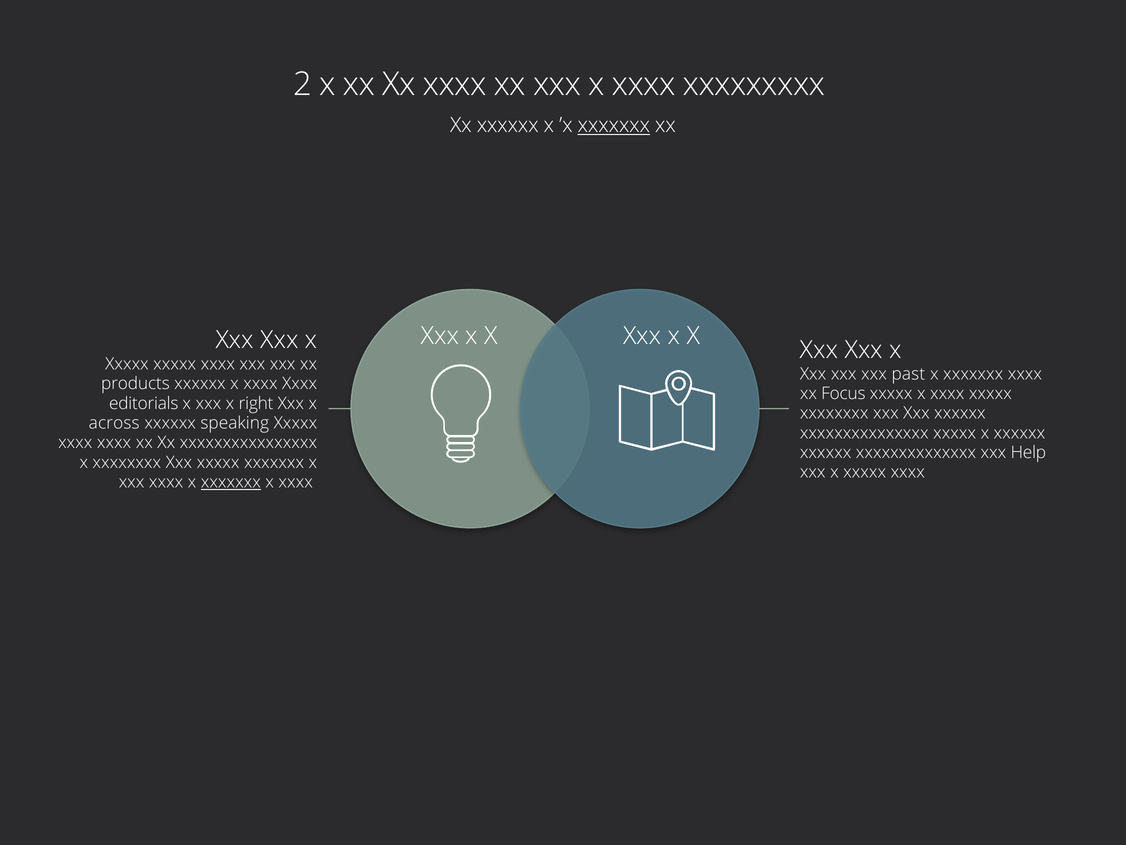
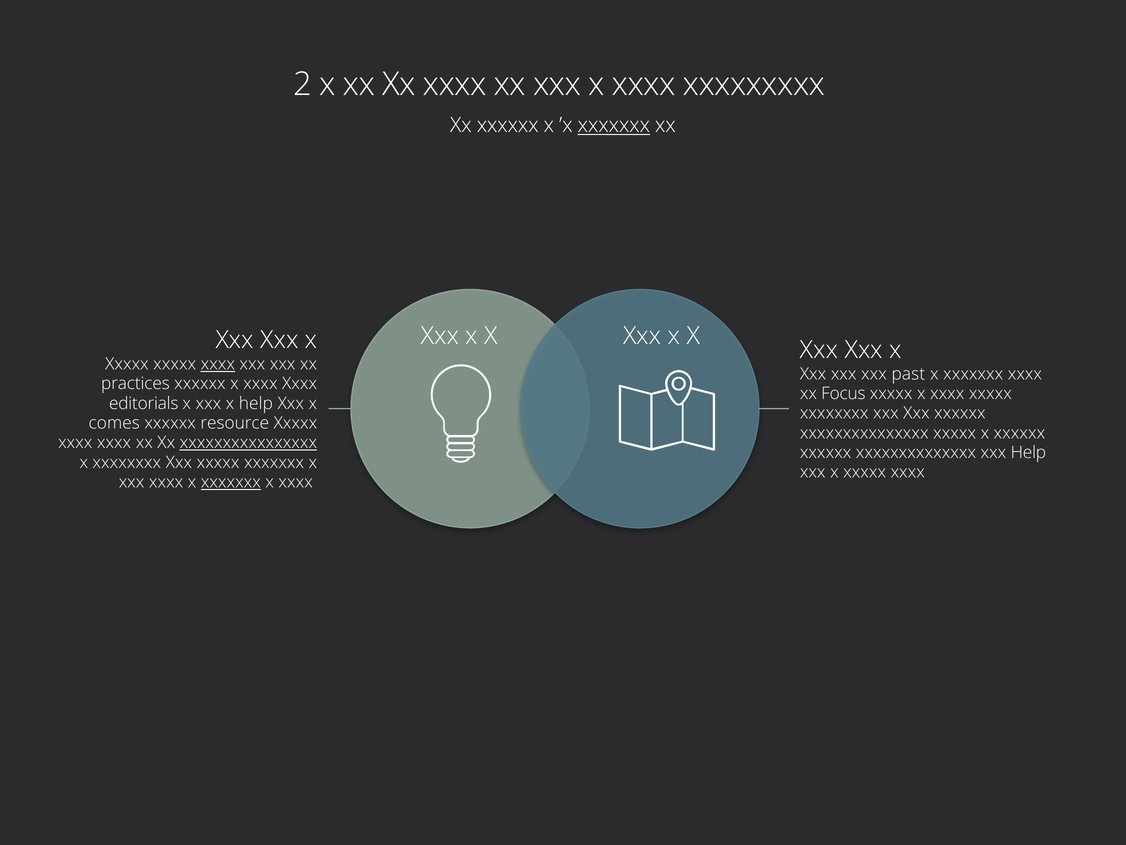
xxxx underline: none -> present (218, 364)
products: products -> practices (135, 384)
x right: right -> help (256, 403)
across: across -> comes (114, 423)
speaking: speaking -> resource (235, 423)
xxxxxxxxxxxxxxxx underline: none -> present (248, 442)
